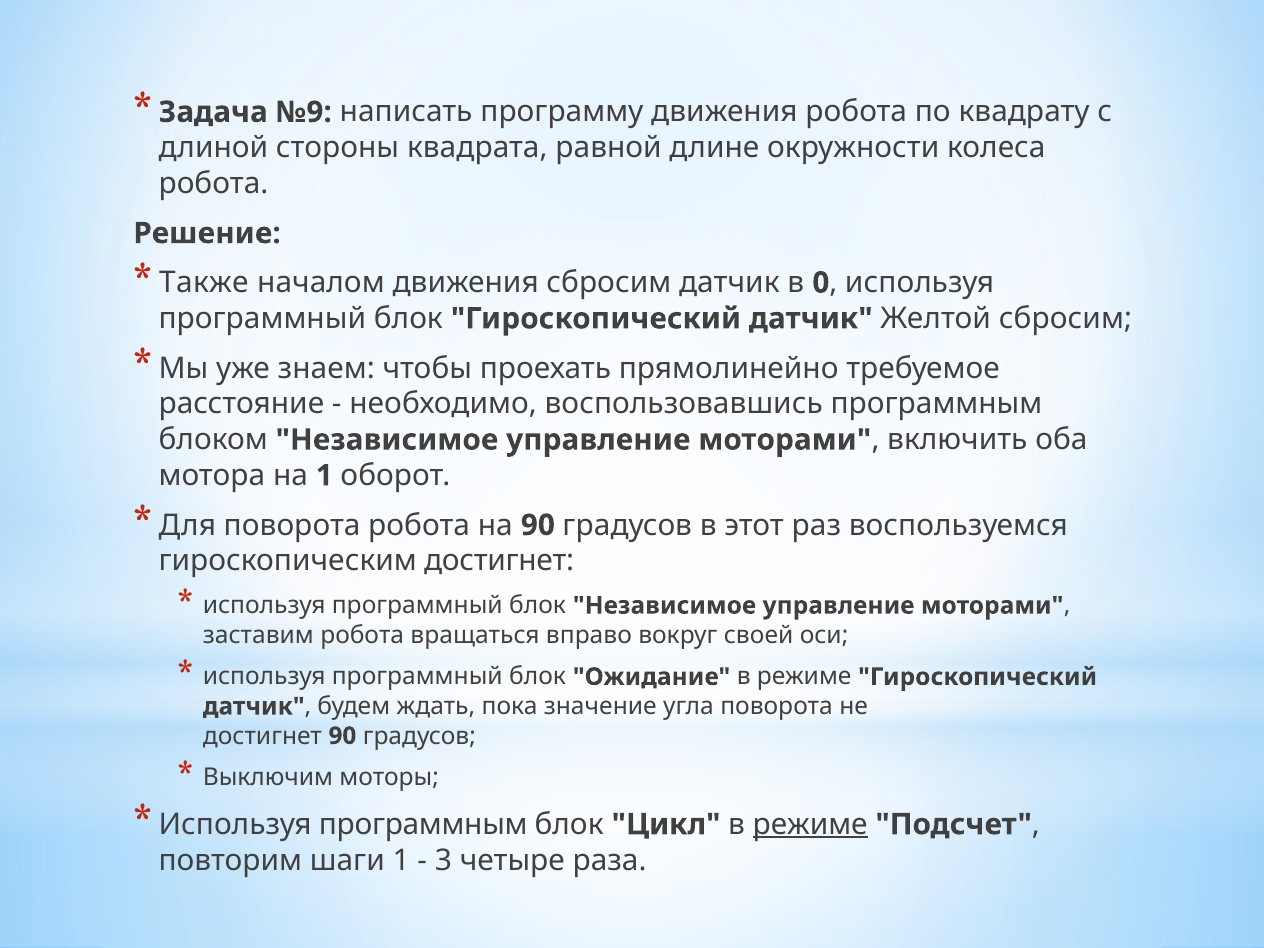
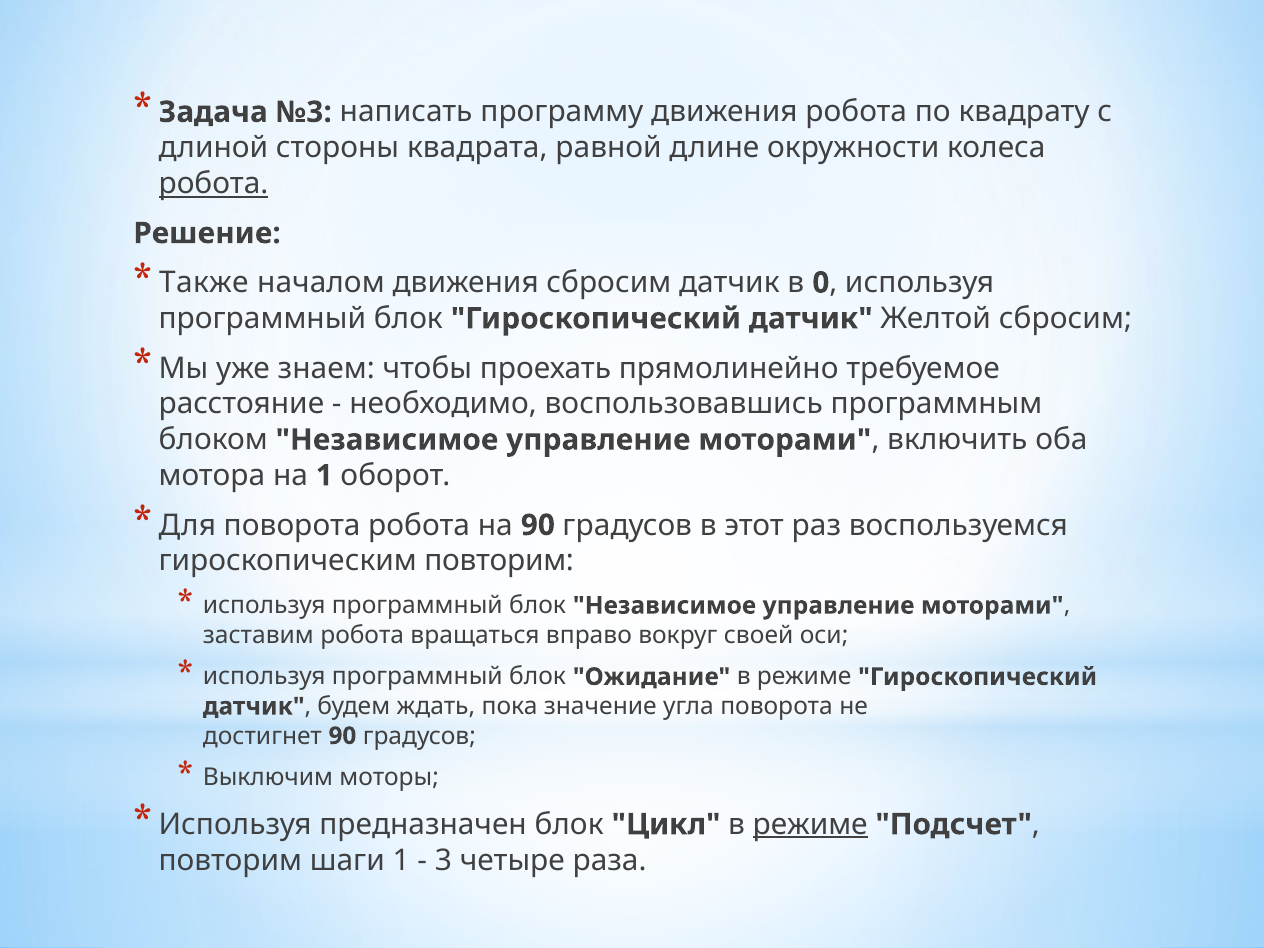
№9: №9 -> №3 (304, 112)
робота underline: none -> present (214, 184)
гироскопическим достигнет: достигнет -> повторим (499, 561)
Используя программным: программным -> предназначен (423, 824)
